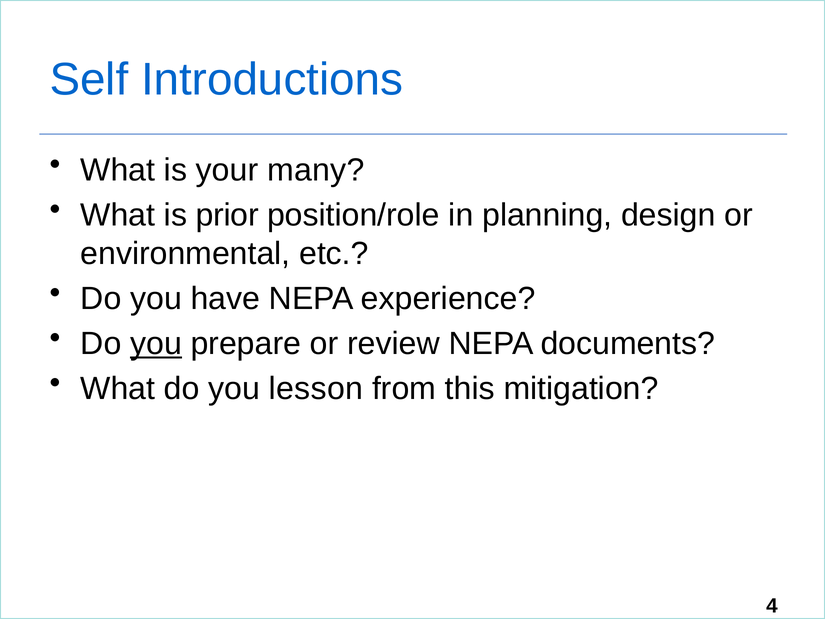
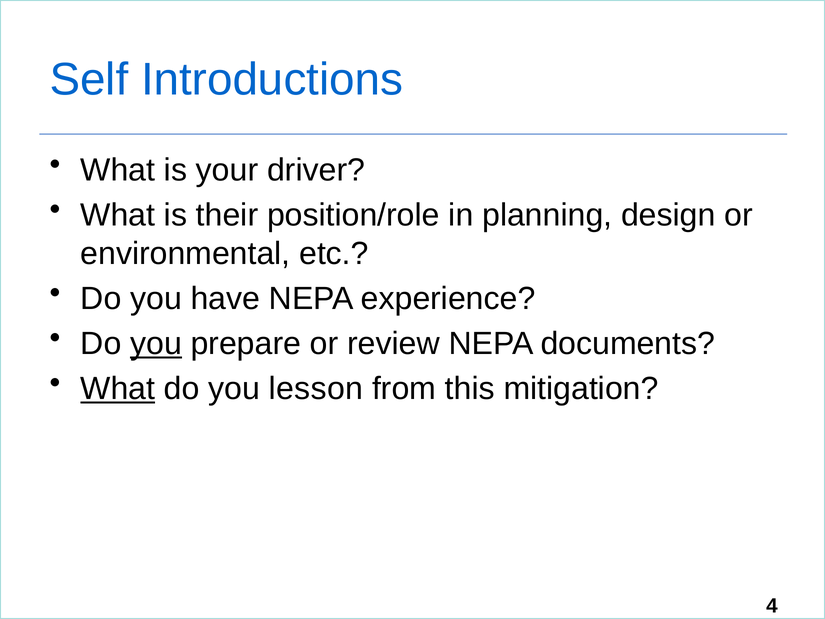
many: many -> driver (316, 170)
prior: prior -> their (227, 215)
What underline: none -> present (118, 388)
